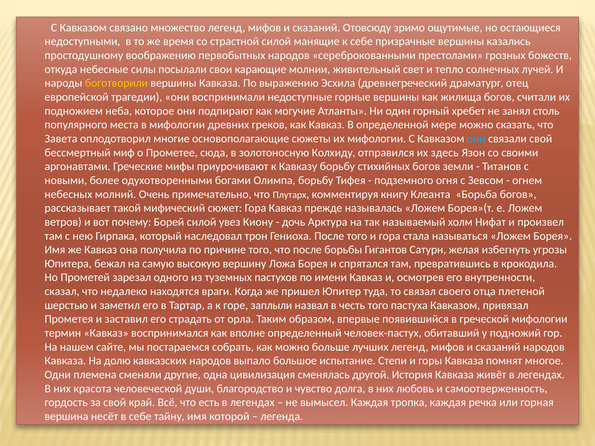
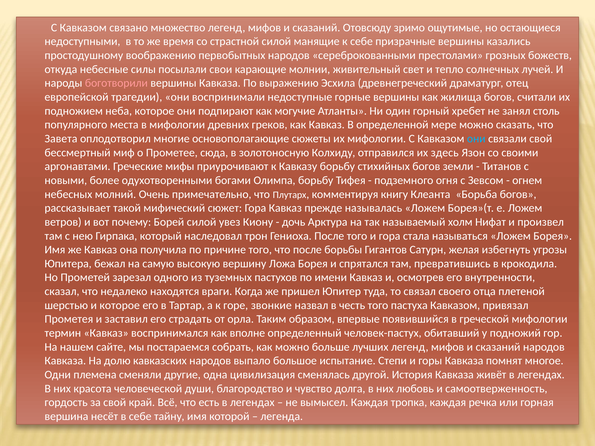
боготворили colour: yellow -> pink (116, 83)
и заметил: заметил -> которое (120, 305)
заплыли: заплыли -> звонкие (271, 305)
